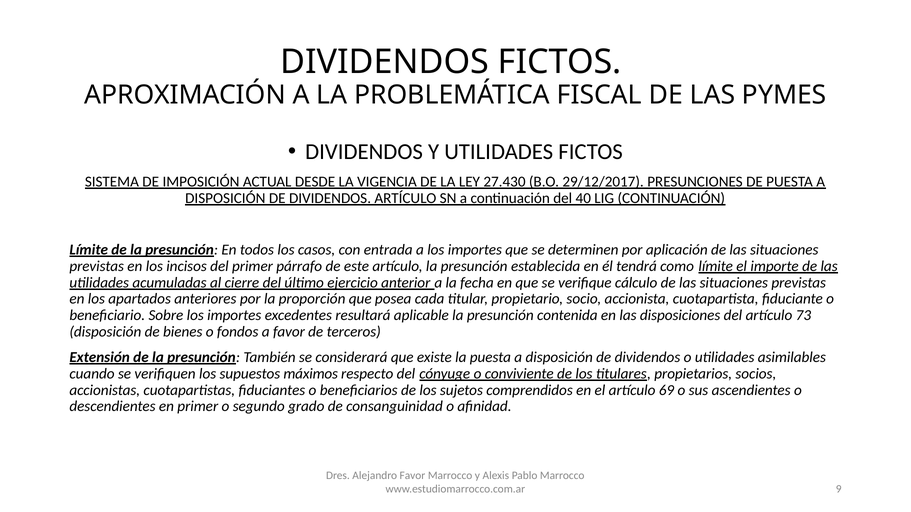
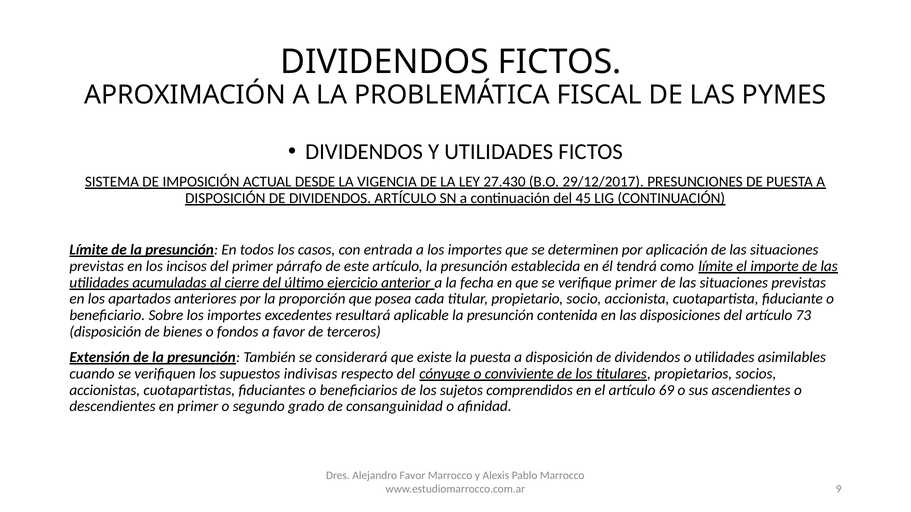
40: 40 -> 45 (583, 198)
verifique cálculo: cálculo -> primer (636, 283)
máximos: máximos -> indivisas (311, 374)
